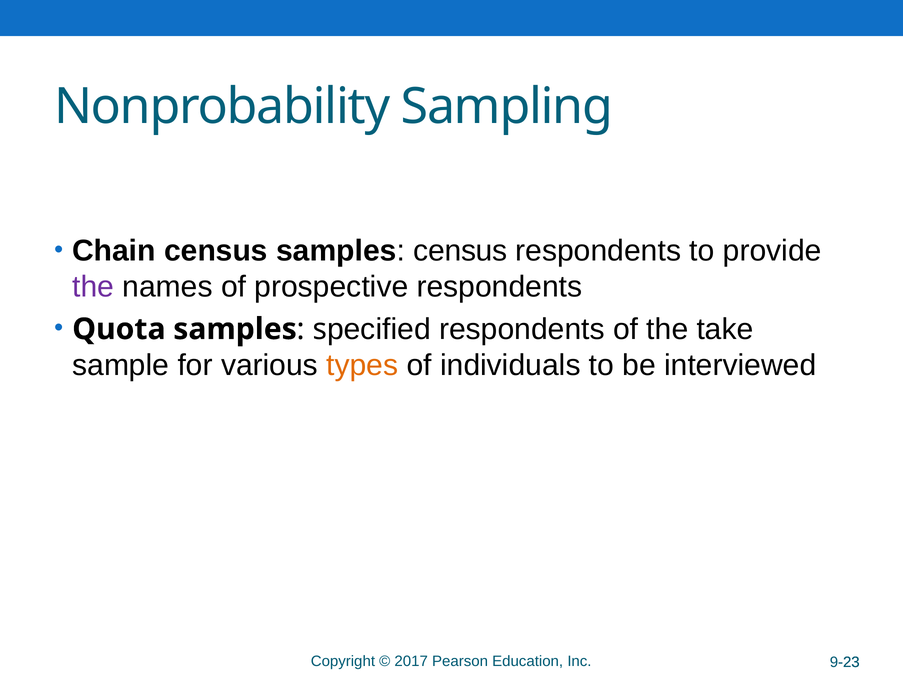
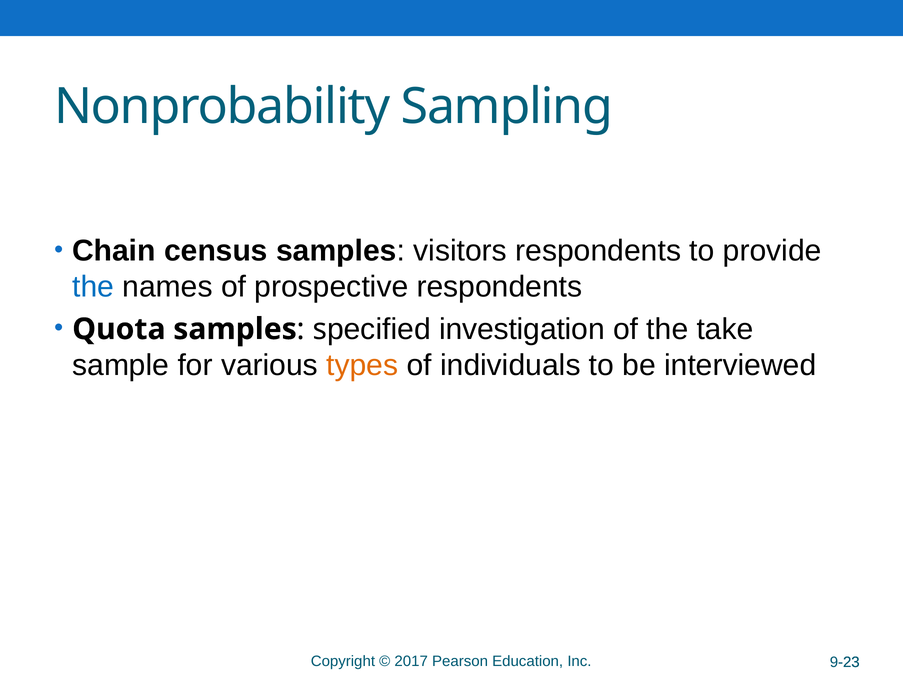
samples census: census -> visitors (460, 251)
the colour: purple -> blue (93, 287)
respondents: respondents -> investigation (522, 329)
